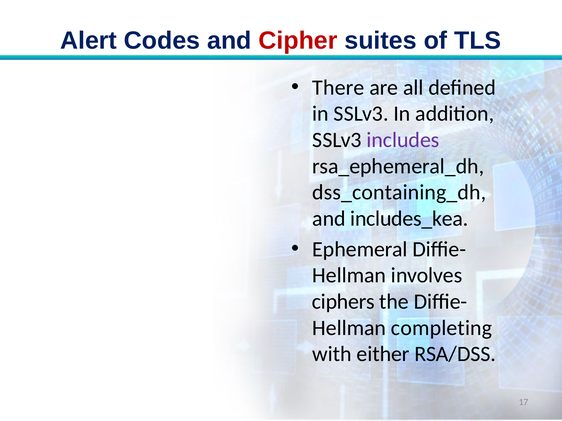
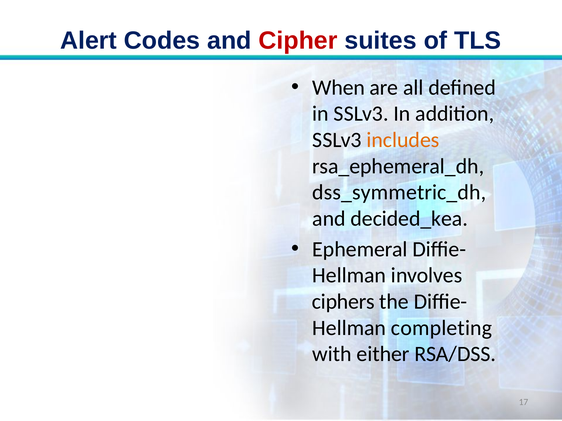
There: There -> When (339, 88)
includes colour: purple -> orange (403, 140)
dss_containing_dh: dss_containing_dh -> dss_symmetric_dh (399, 193)
includes_kea: includes_kea -> decided_kea (409, 219)
